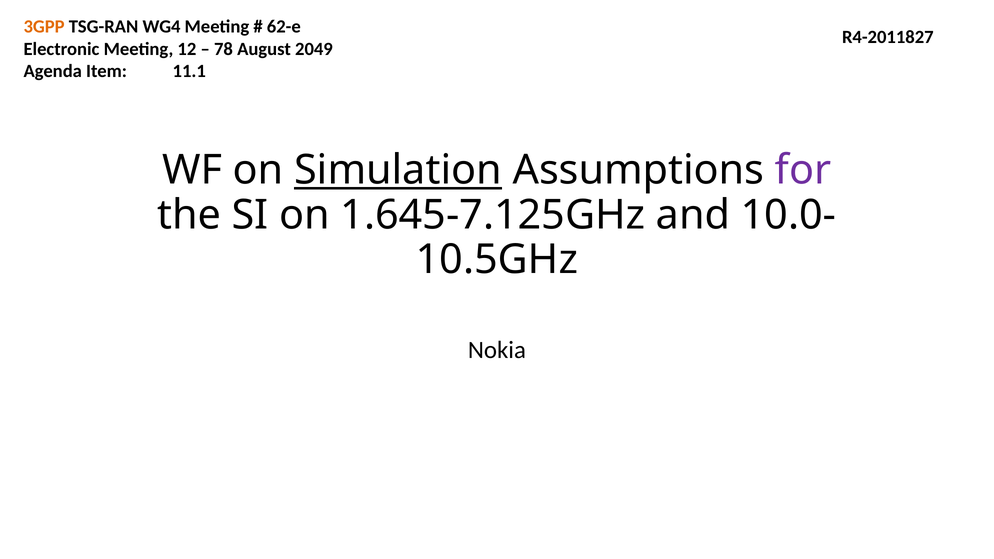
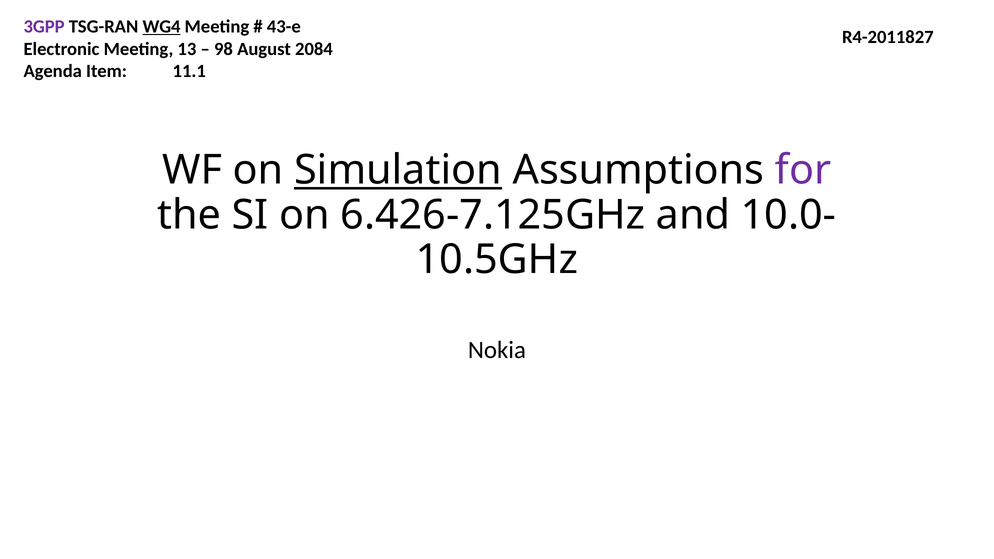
3GPP colour: orange -> purple (44, 27)
WG4 underline: none -> present (161, 27)
62-e: 62-e -> 43-e (284, 27)
12: 12 -> 13 (187, 49)
78: 78 -> 98 (223, 49)
2049: 2049 -> 2084 (314, 49)
1.645-7.125GHz: 1.645-7.125GHz -> 6.426-7.125GHz (493, 215)
